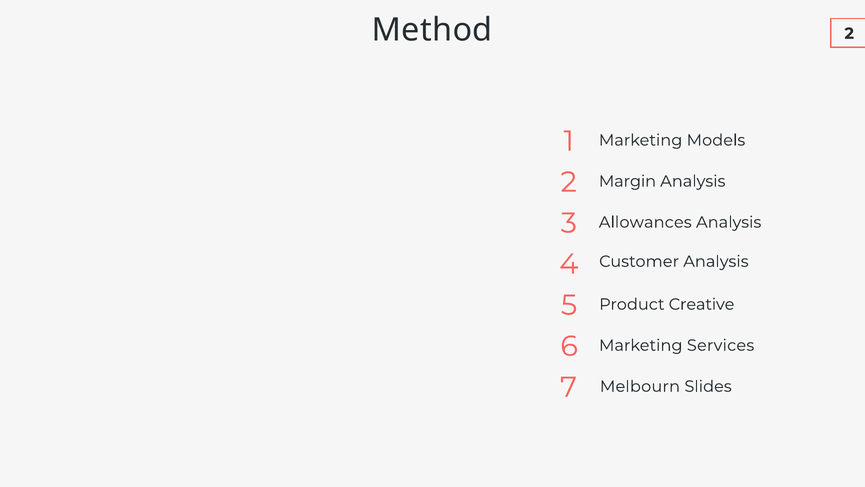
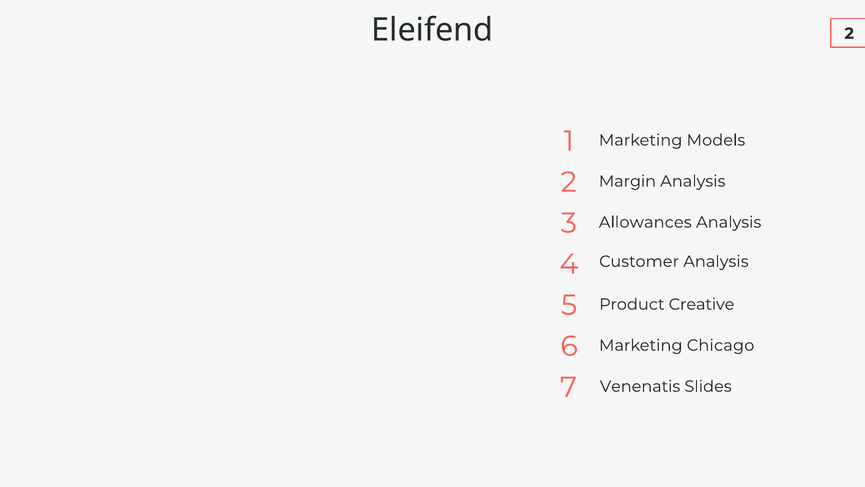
Method: Method -> Eleifend (432, 30)
Services: Services -> Chicago (721, 345)
Melbourn: Melbourn -> Venenatis (640, 386)
